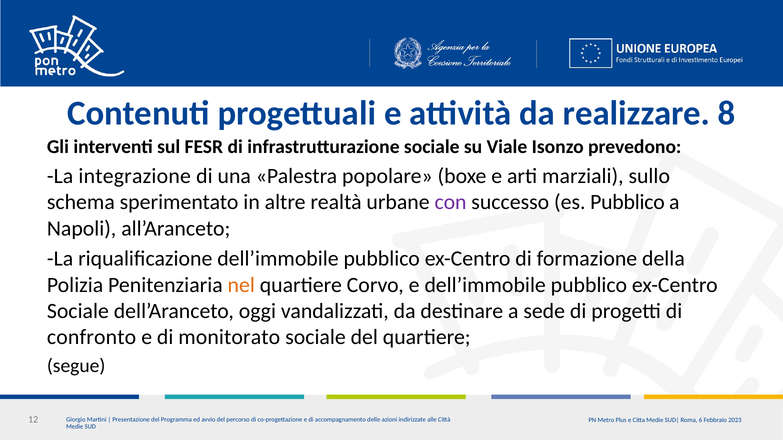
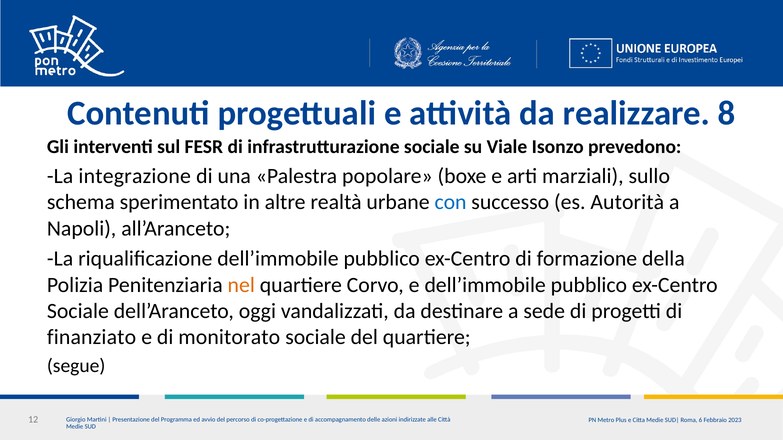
con colour: purple -> blue (451, 202)
es Pubblico: Pubblico -> Autorità (627, 202)
confronto: confronto -> finanziato (92, 337)
